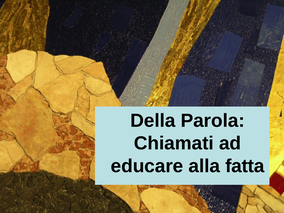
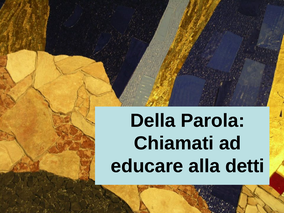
fatta: fatta -> detti (245, 166)
